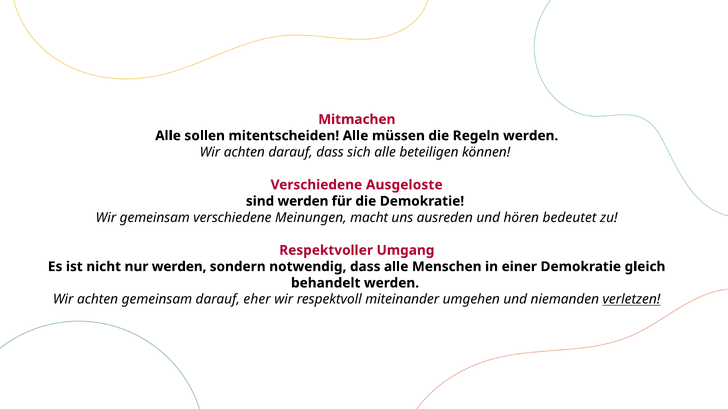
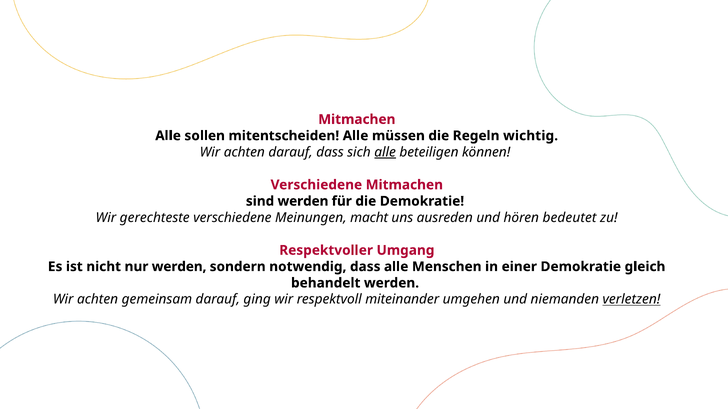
Regeln werden: werden -> wichtig (531, 136)
alle underline: none -> present (385, 152)
Verschiedene Ausgeloste: Ausgeloste -> Mitmachen (404, 185)
Wir gemeinsam: gemeinsam -> gerechteste (155, 218)
eher: eher -> ging (257, 300)
